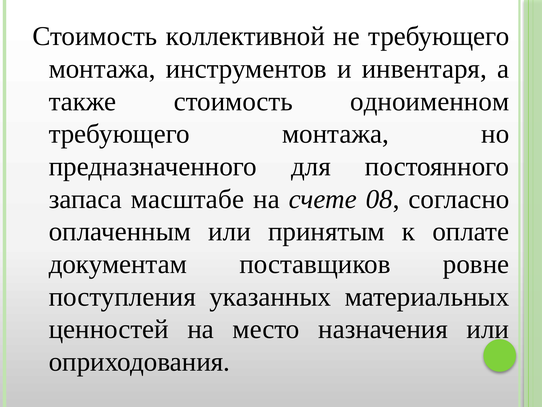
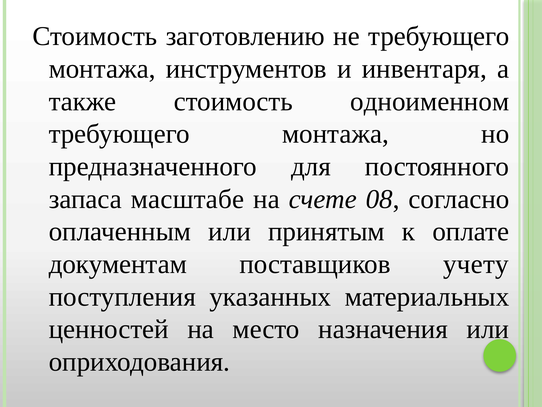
коллективной: коллективной -> заготовлению (245, 36)
ровне: ровне -> учету (476, 264)
